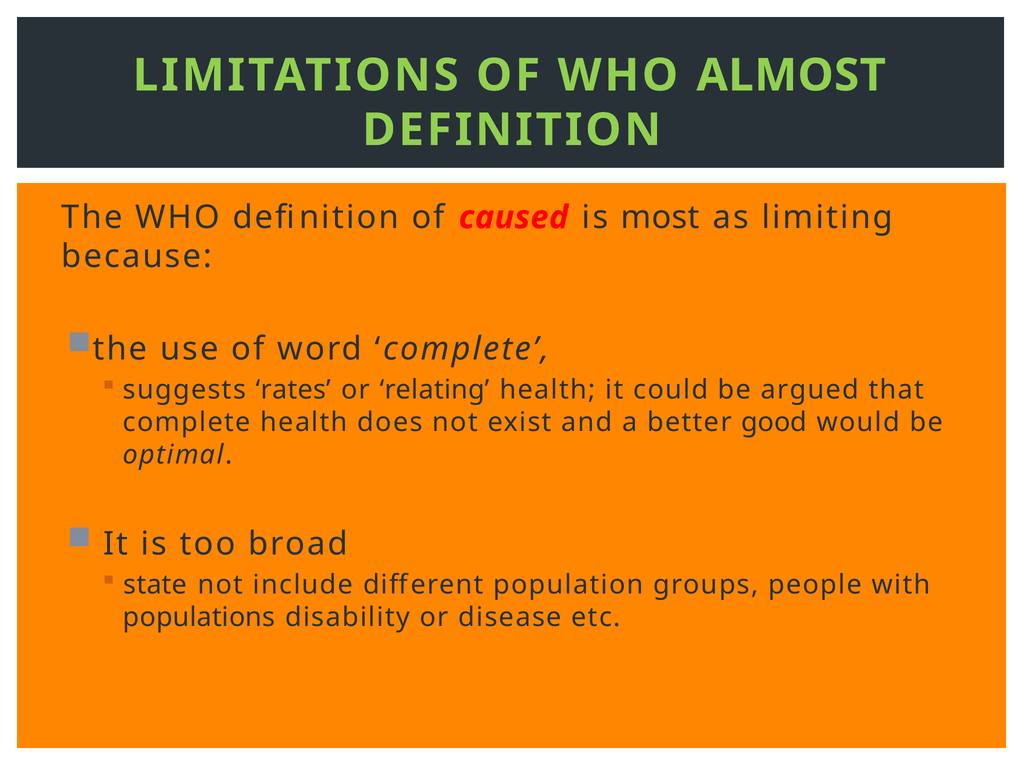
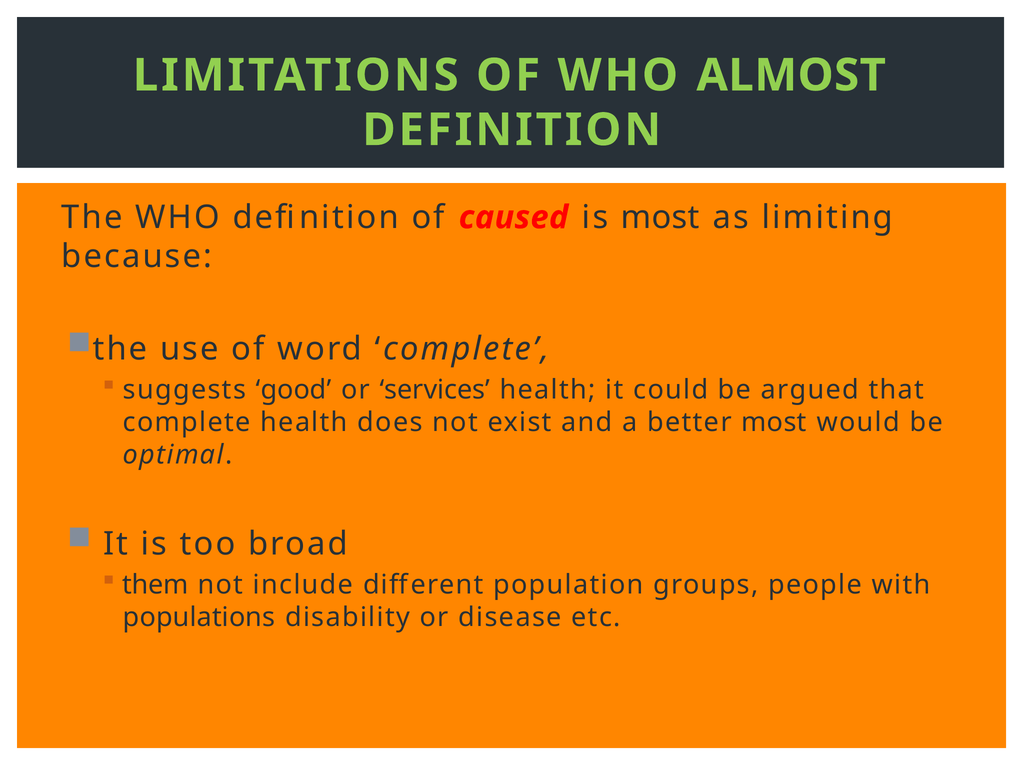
rates: rates -> good (294, 390)
relating: relating -> services (435, 390)
better good: good -> most (774, 422)
state: state -> them (156, 585)
